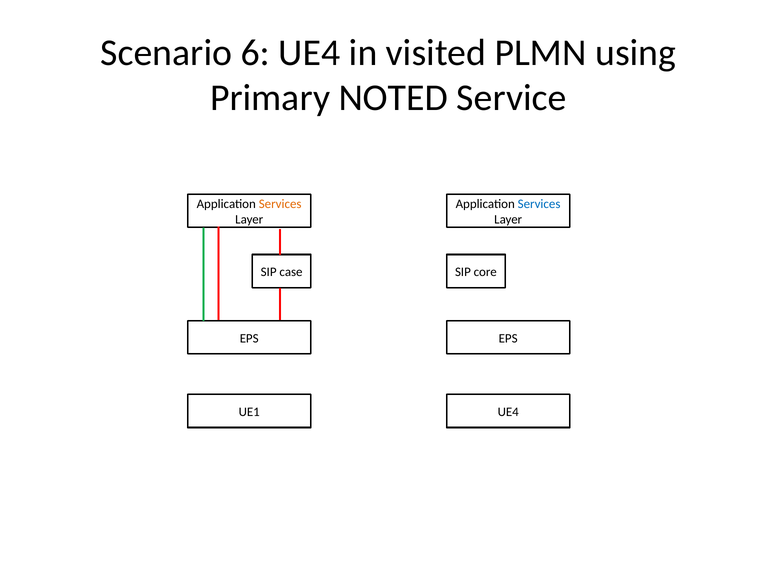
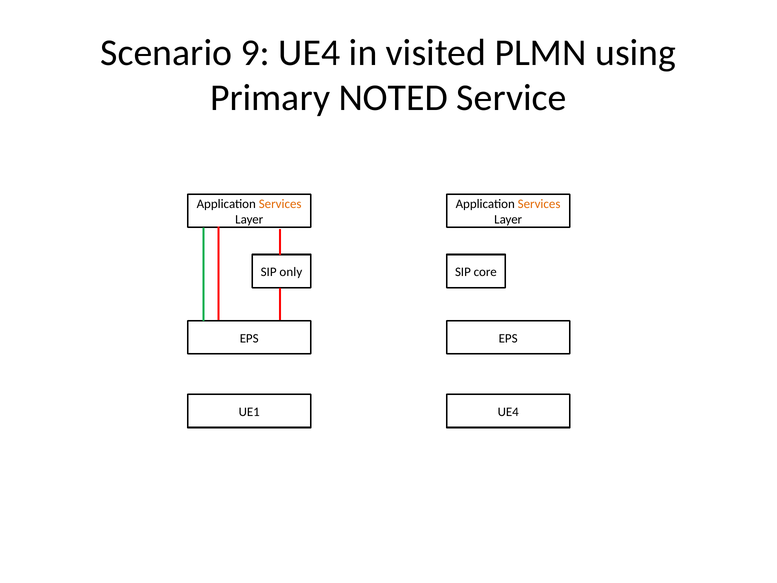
6: 6 -> 9 (255, 53)
Services colour: blue -> orange (539, 204)
case: case -> only (291, 272)
